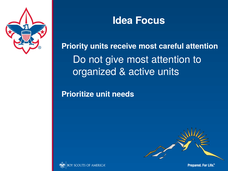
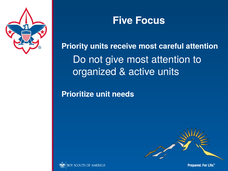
Idea: Idea -> Five (123, 21)
